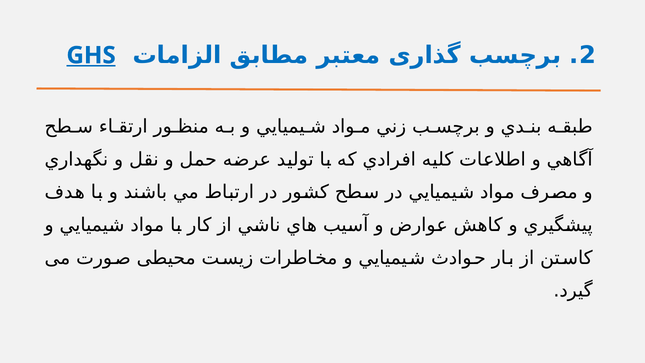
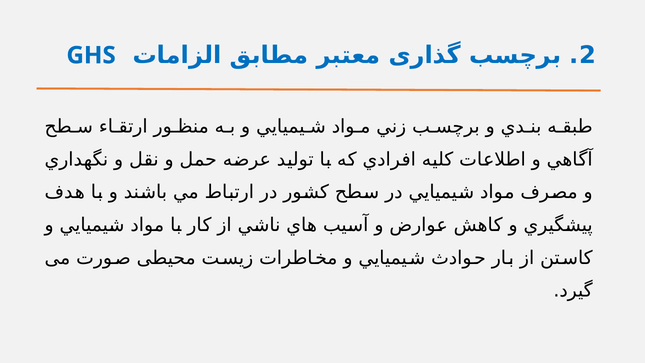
GHS underline: present -> none (91, 55)
